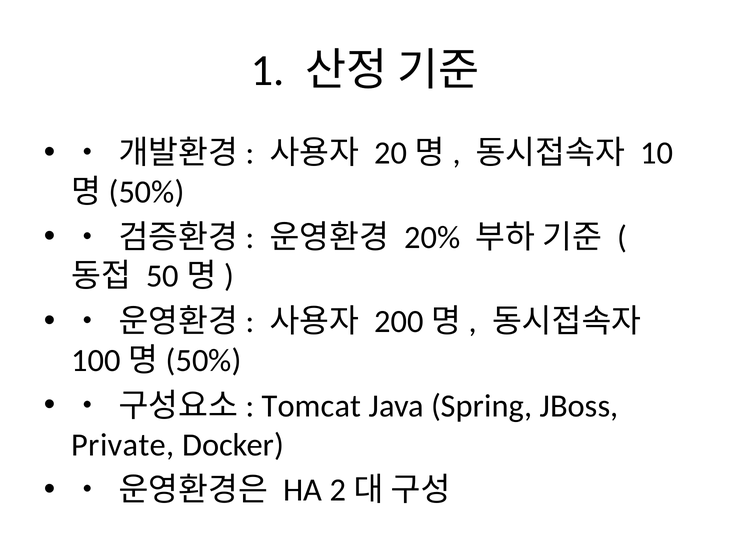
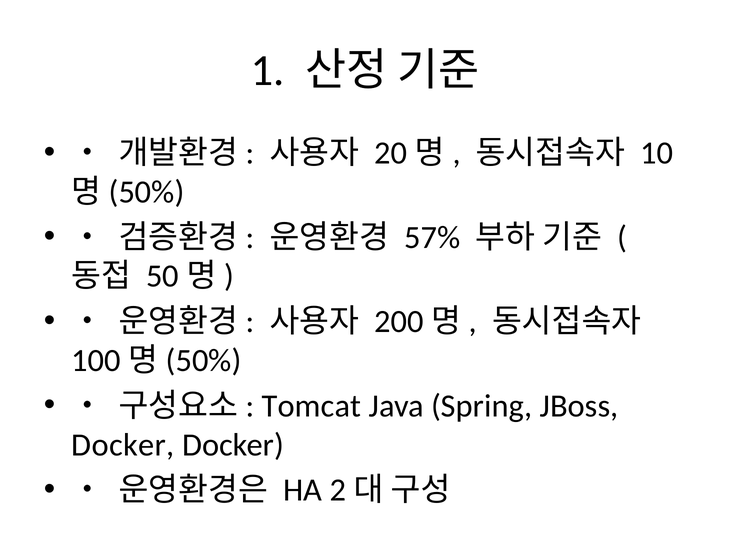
20%: 20% -> 57% (432, 238)
Private: Private -> Docker (123, 445)
